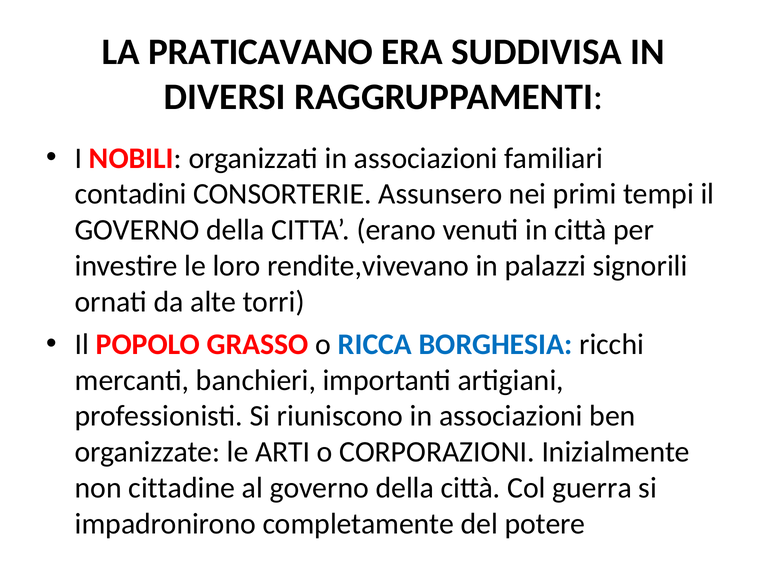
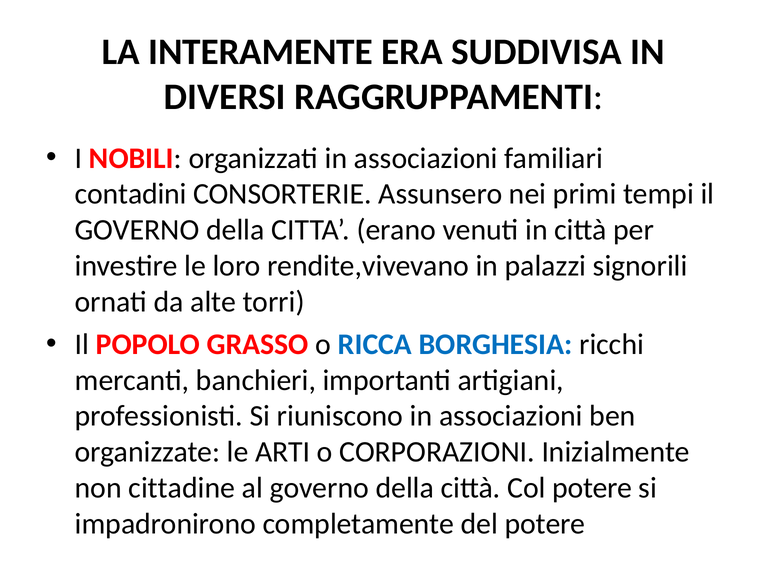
PRATICAVANO: PRATICAVANO -> INTERAMENTE (261, 52)
Col guerra: guerra -> potere (592, 487)
